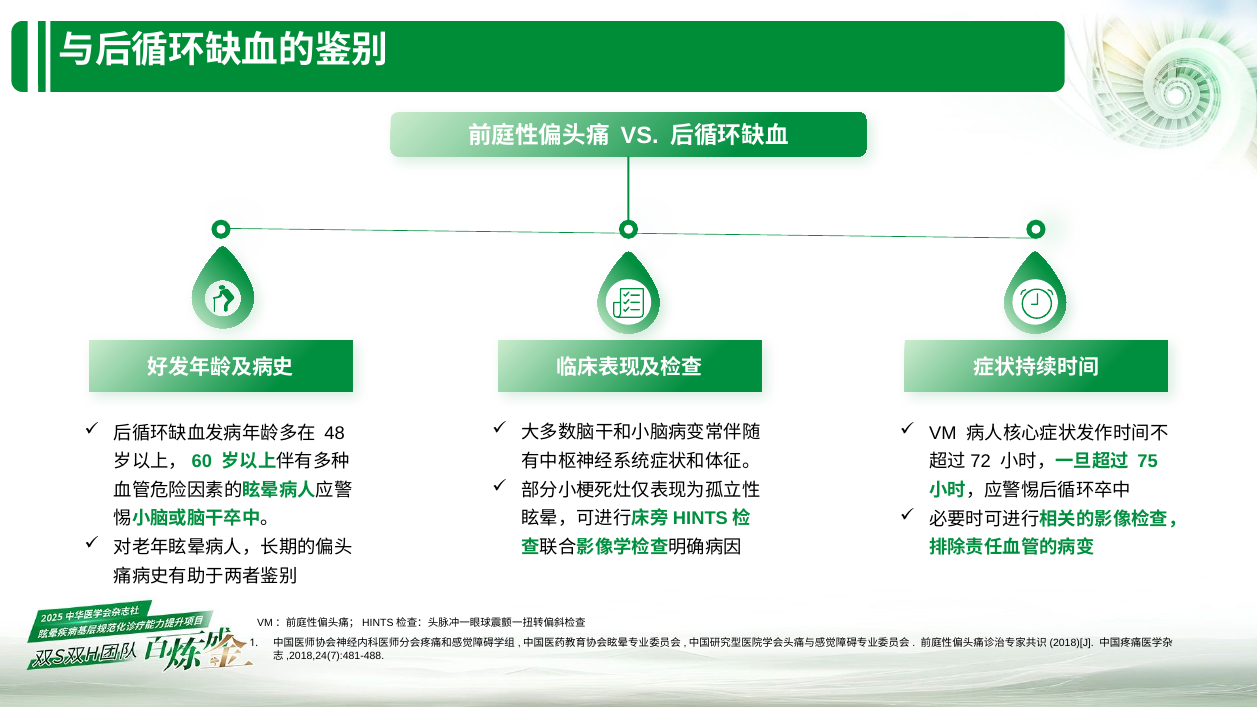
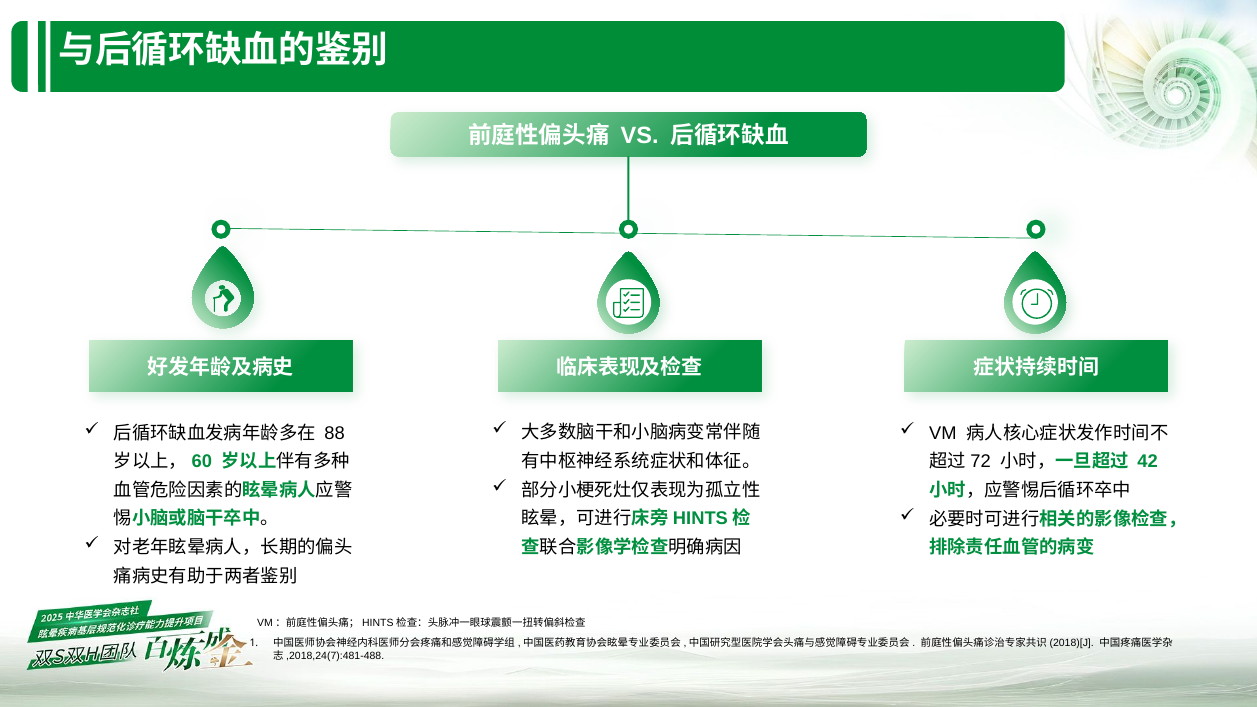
48: 48 -> 88 (335, 433)
75: 75 -> 42 (1148, 462)
